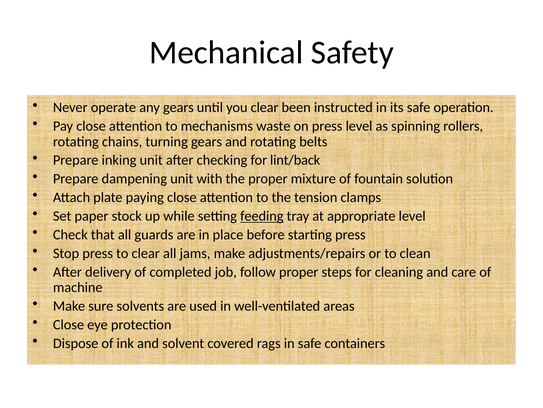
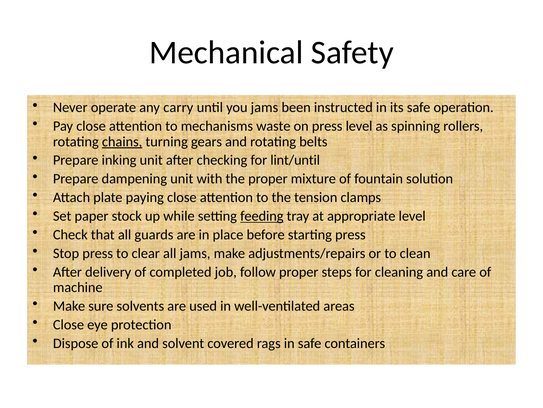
any gears: gears -> carry (178, 107)
you clear: clear -> jams (264, 107)
chains underline: none -> present (122, 141)
lint/back: lint/back -> lint/until (295, 160)
